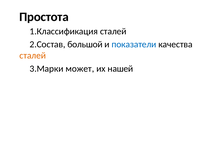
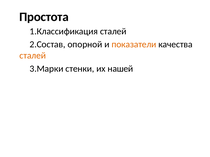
большой: большой -> опорной (85, 45)
показатели colour: blue -> orange (134, 45)
может: может -> стенки (80, 69)
